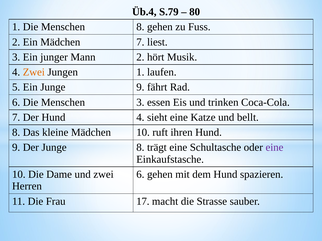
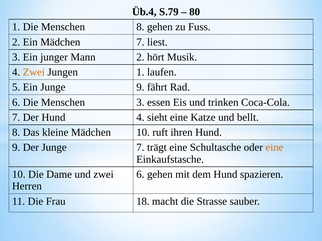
Junge 8: 8 -> 7 (140, 148)
eine colour: purple -> orange (274, 148)
17: 17 -> 18 (143, 202)
